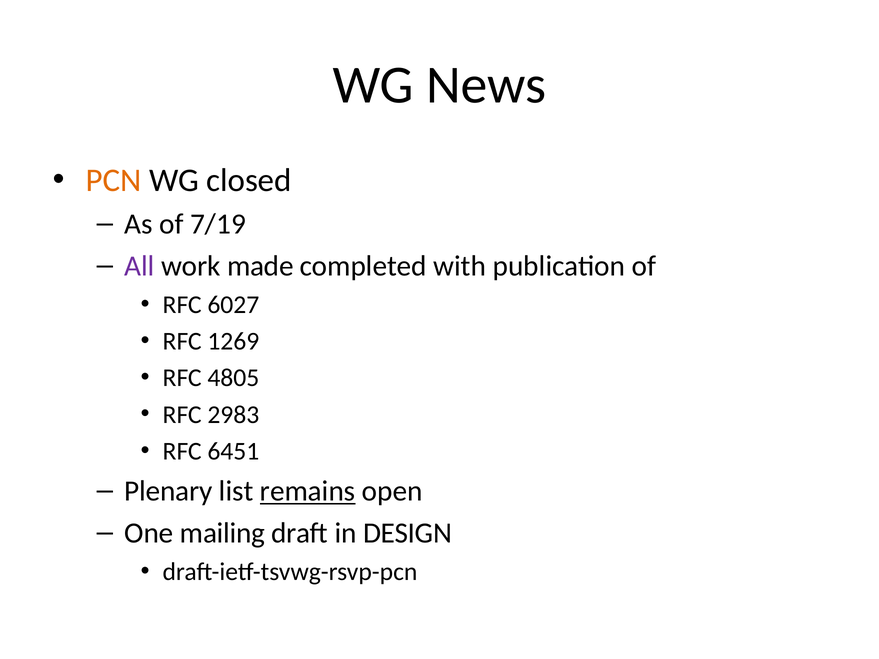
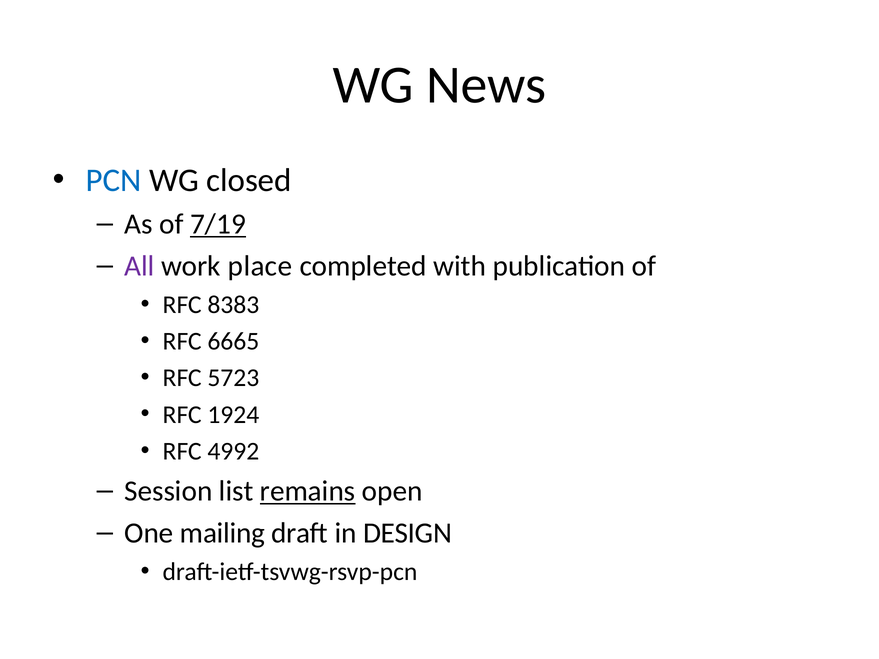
PCN colour: orange -> blue (114, 180)
7/19 underline: none -> present (218, 224)
made: made -> place (260, 266)
6027: 6027 -> 8383 (233, 305)
1269: 1269 -> 6665 (233, 341)
4805: 4805 -> 5723 (233, 378)
2983: 2983 -> 1924 (233, 415)
6451: 6451 -> 4992 (233, 451)
Plenary: Plenary -> Session (168, 491)
